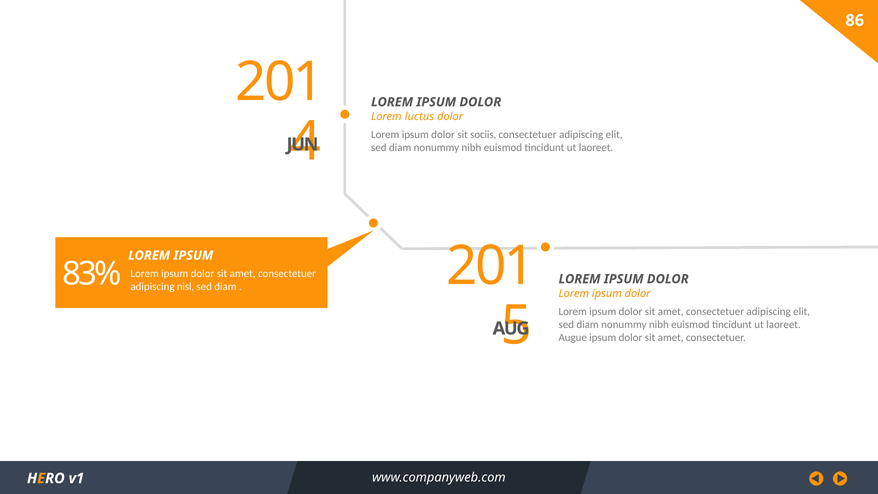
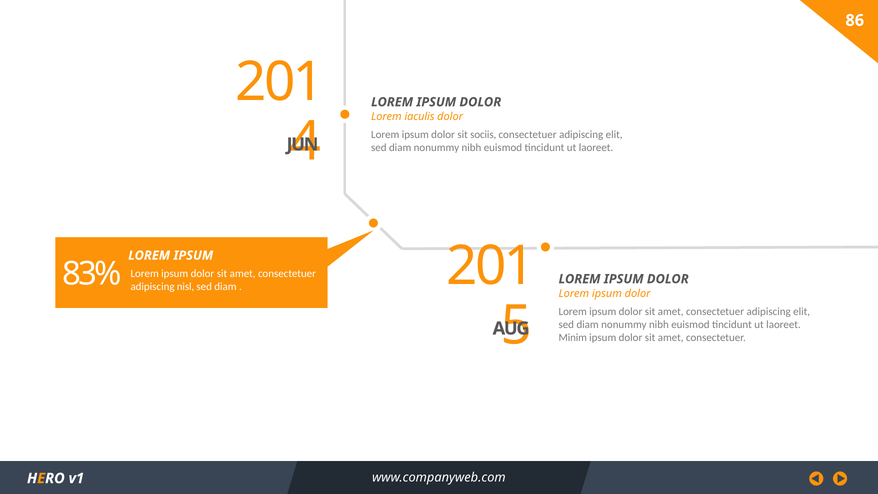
luctus: luctus -> iaculis (420, 117)
Augue: Augue -> Minim (573, 338)
